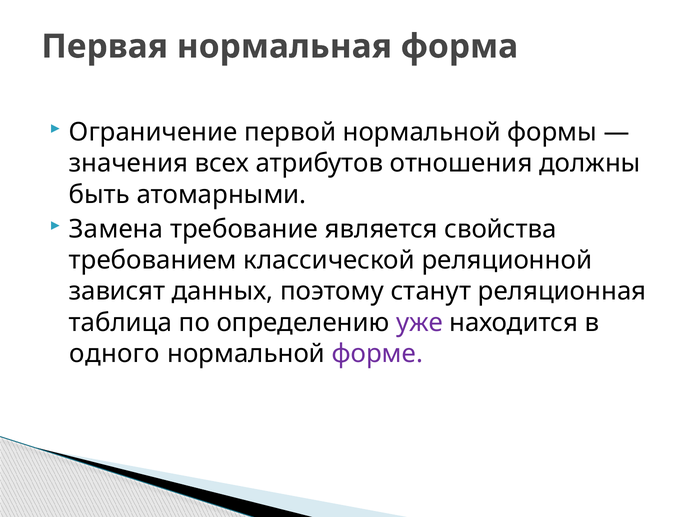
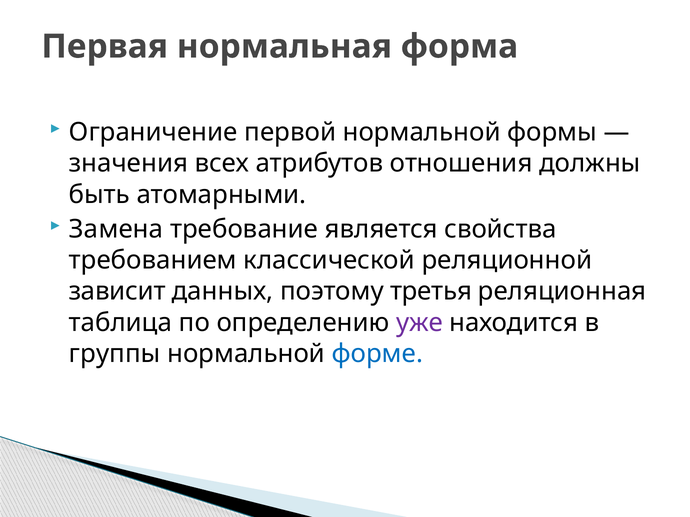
зависят: зависят -> зависит (117, 292)
станут: станут -> третья (431, 292)
одного: одного -> группы (115, 354)
форме colour: purple -> blue (377, 354)
